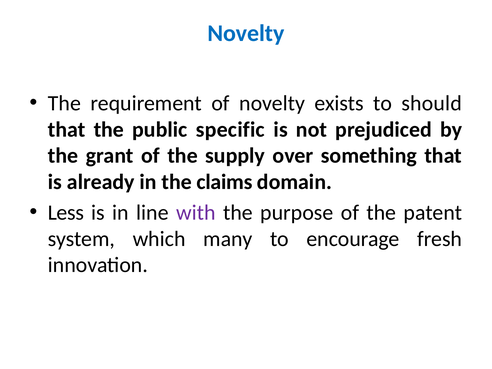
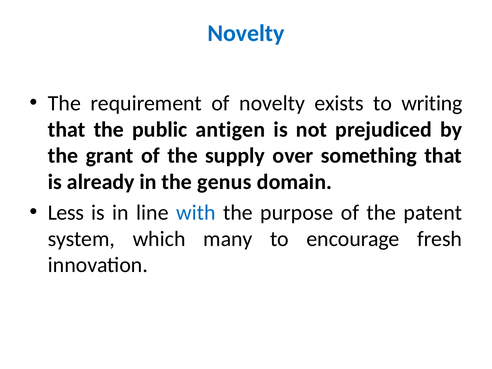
should: should -> writing (432, 103)
specific: specific -> antigen (230, 129)
claims: claims -> genus (224, 182)
with colour: purple -> blue (196, 213)
